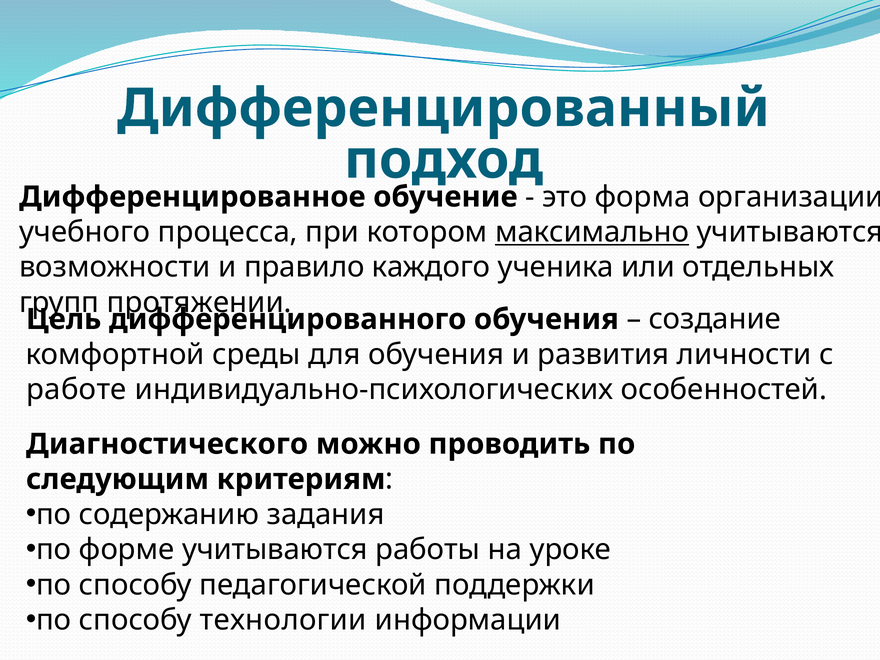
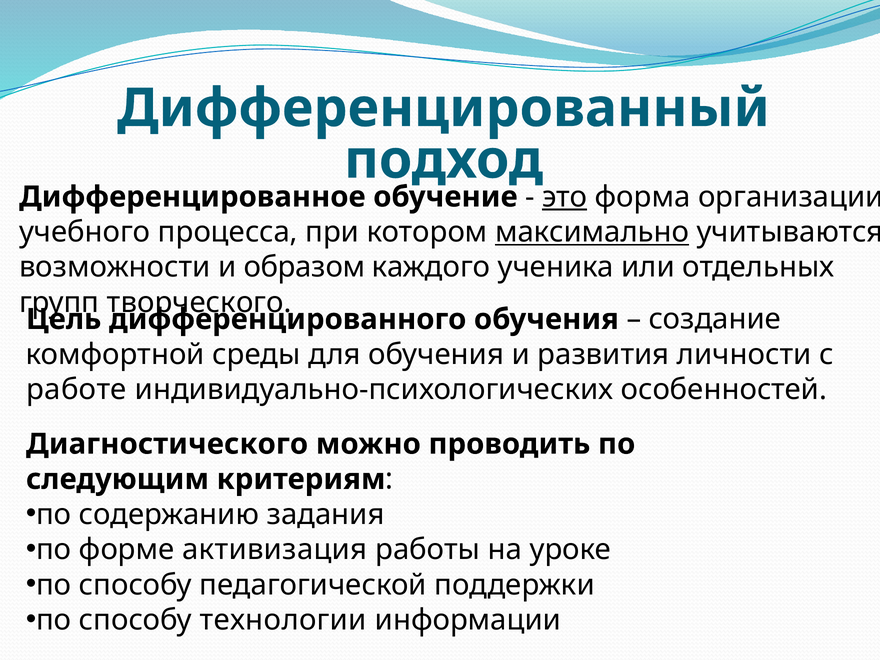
это underline: none -> present (565, 197)
правило: правило -> образом (304, 267)
протяжении: протяжении -> творческого (199, 302)
форме учитываются: учитываются -> активизация (275, 550)
